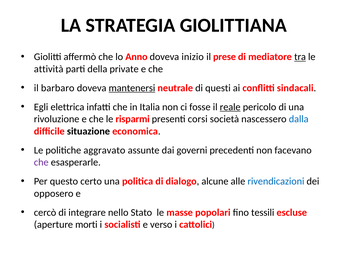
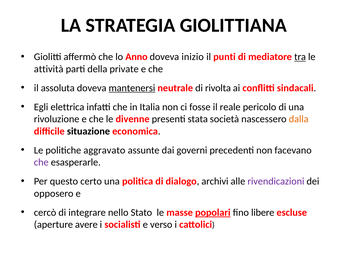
prese: prese -> punti (224, 57)
barbaro: barbaro -> assoluta (58, 88)
questi: questi -> rivolta (218, 88)
reale underline: present -> none (230, 107)
risparmi: risparmi -> divenne (133, 119)
corsi: corsi -> stata (198, 119)
dalla colour: blue -> orange (299, 119)
alcune: alcune -> archivi (215, 181)
rivendicazioni colour: blue -> purple (276, 181)
popolari underline: none -> present (213, 212)
tessili: tessili -> libere (263, 212)
morti: morti -> avere (86, 225)
